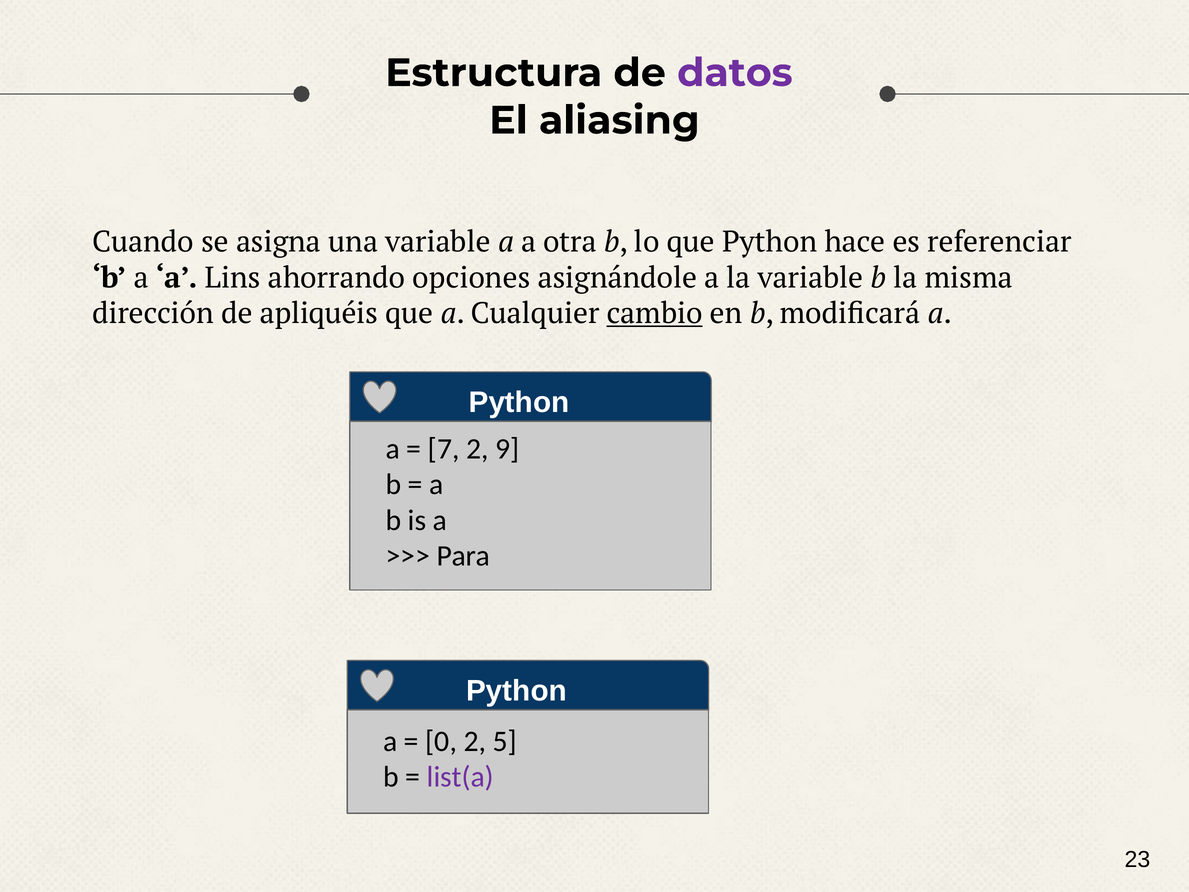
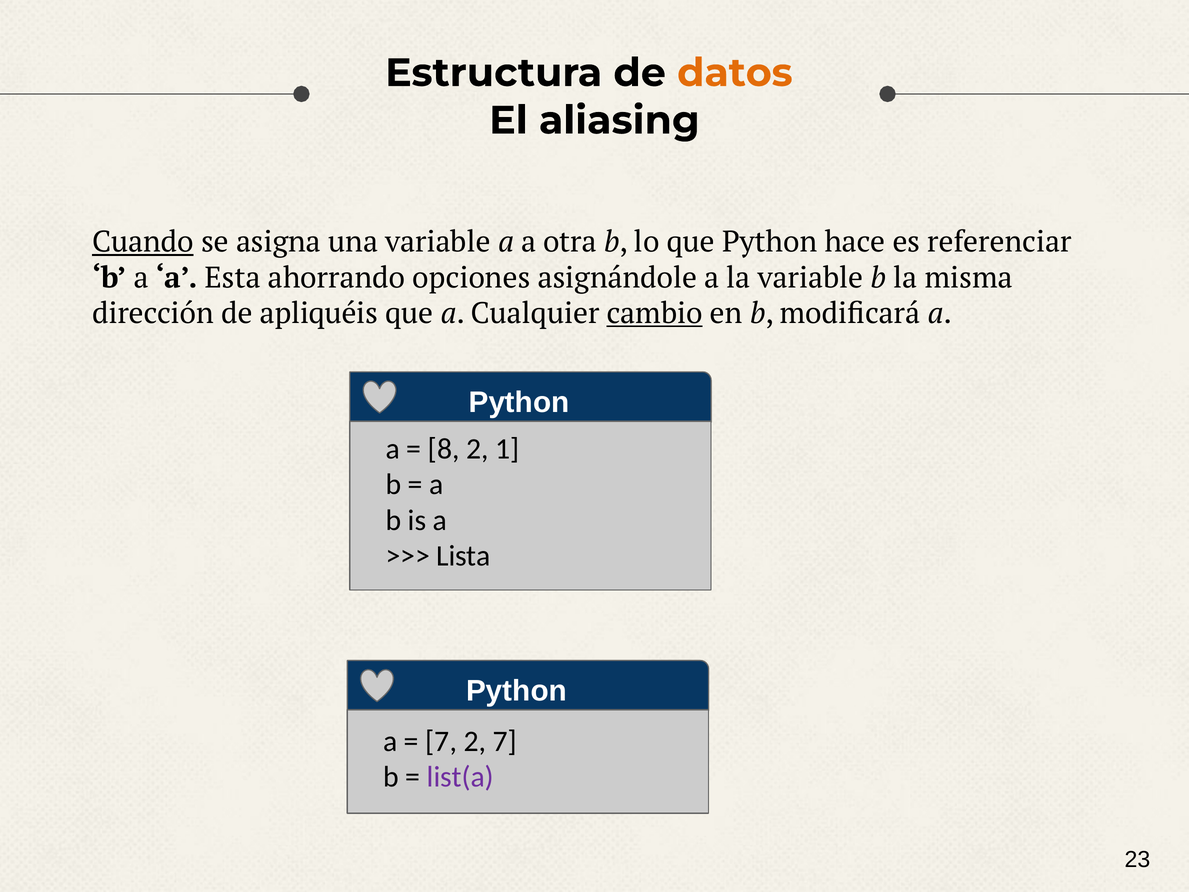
datos colour: purple -> orange (735, 73)
Cuando underline: none -> present (143, 242)
Lins: Lins -> Esta (233, 278)
7: 7 -> 8 (444, 449)
9: 9 -> 1 (507, 449)
Para: Para -> Lista (463, 556)
0: 0 -> 7 (441, 741)
2 5: 5 -> 7 (505, 741)
